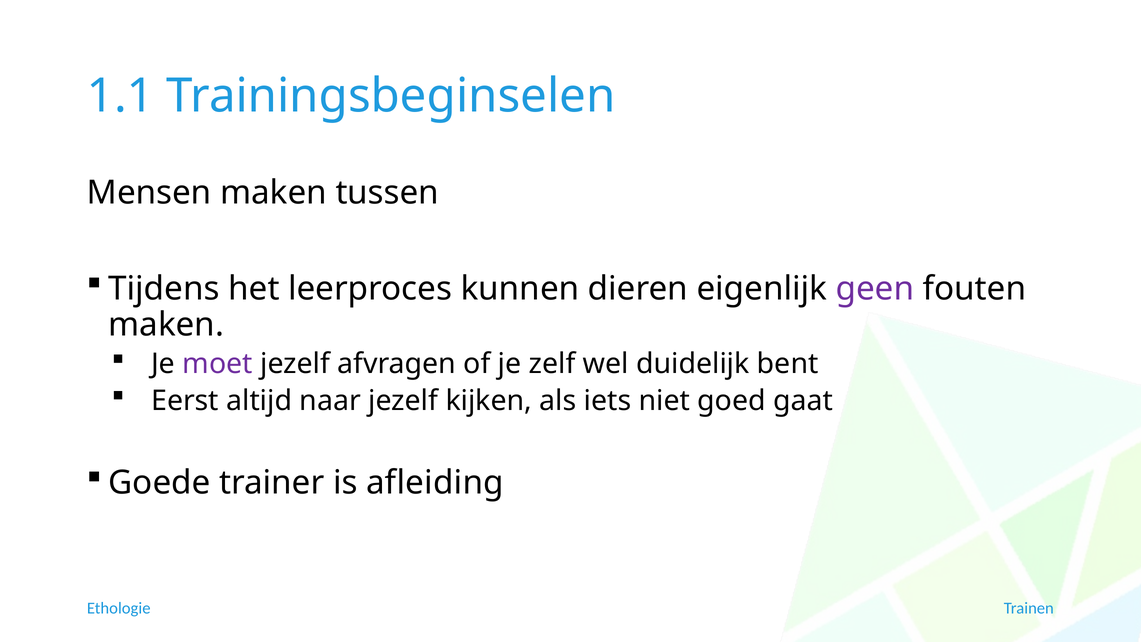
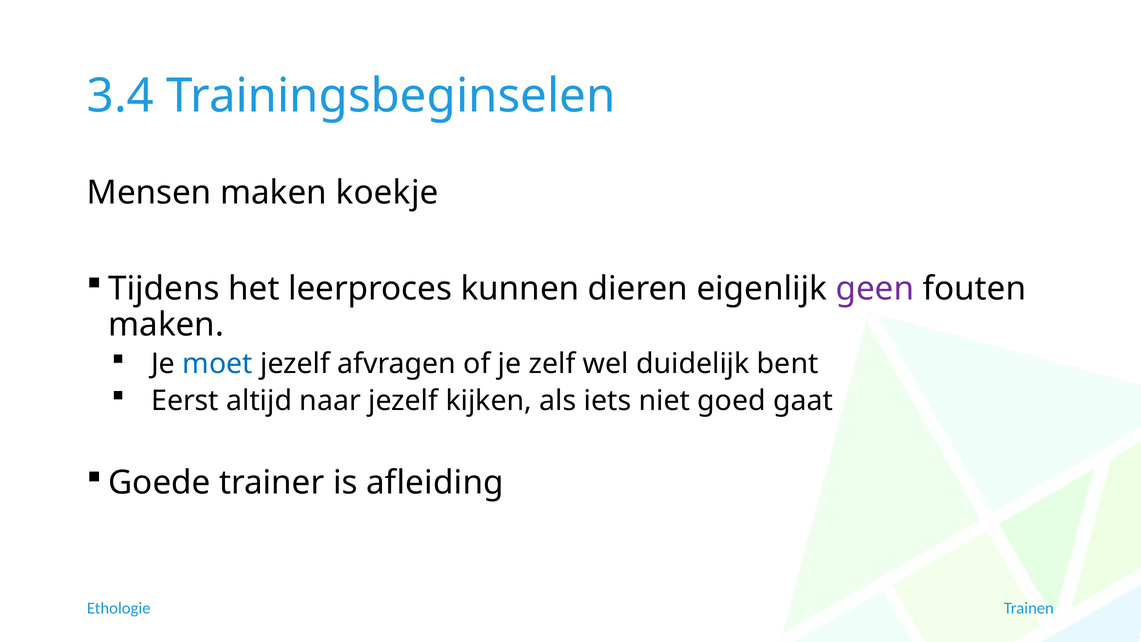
1.1: 1.1 -> 3.4 (121, 96)
tussen: tussen -> koekje (387, 193)
moet colour: purple -> blue (218, 364)
